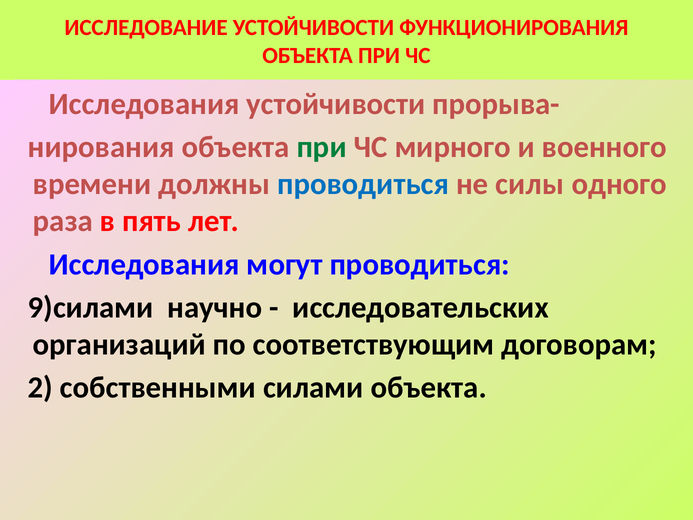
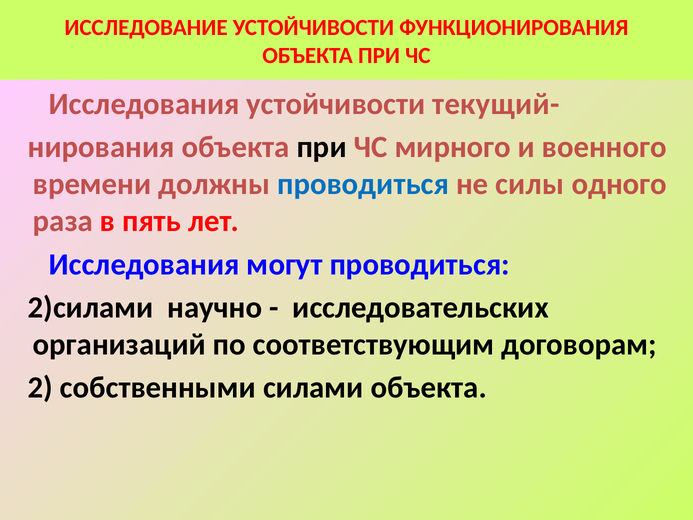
прорыва-: прорыва- -> текущий- (496, 104)
при colour: green -> black (322, 147)
9)силами: 9)силами -> 2)силами (91, 307)
